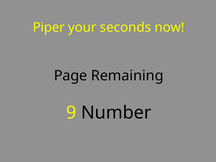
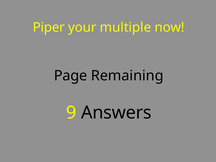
seconds: seconds -> multiple (125, 27)
Number: Number -> Answers (116, 113)
